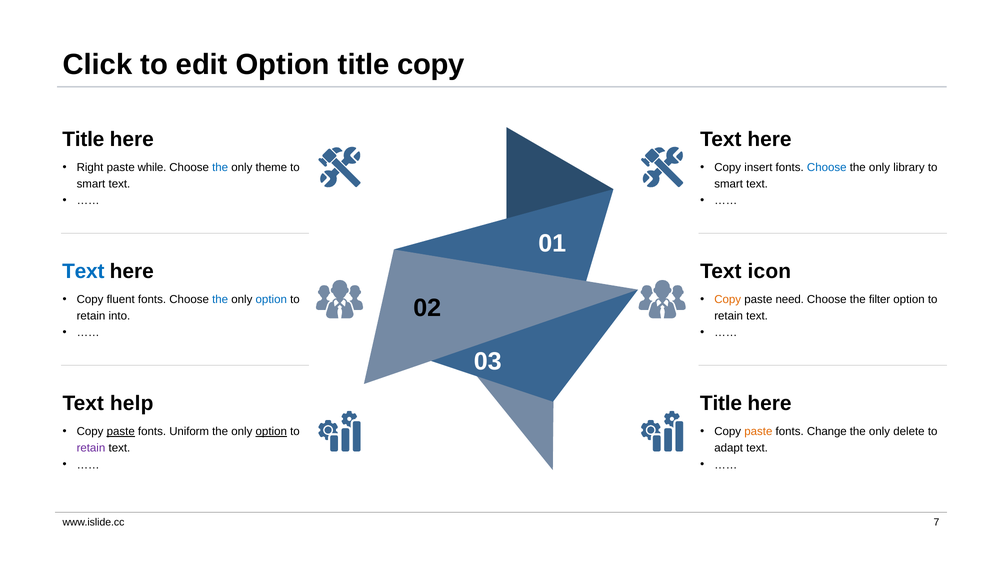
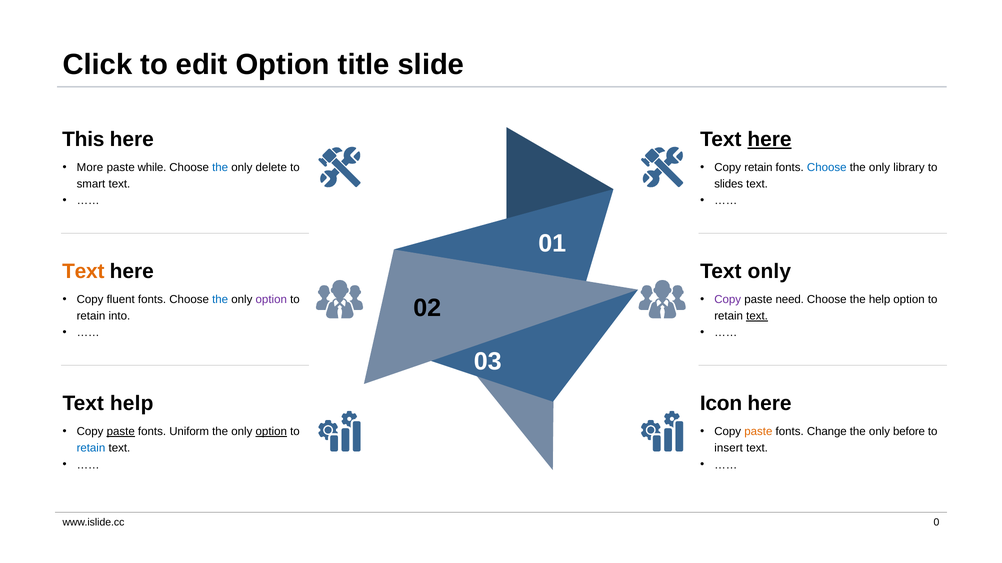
title copy: copy -> slide (431, 65)
Title: Title -> This (83, 139)
here underline: none -> present (769, 139)
Right: Right -> More (90, 168)
theme: theme -> delete (271, 168)
Copy insert: insert -> retain (758, 168)
smart: smart -> slides (729, 184)
Text colour: blue -> orange (83, 272)
Text icon: icon -> only (769, 272)
option colour: blue -> purple (271, 300)
Copy colour: orange -> purple (728, 300)
the filter: filter -> help (880, 300)
text underline: none -> present (757, 316)
Title: Title -> Icon (721, 404)
delete: delete -> before (909, 432)
retain colour: purple -> blue (91, 449)
adapt: adapt -> insert (729, 449)
7: 7 -> 0 (936, 523)
